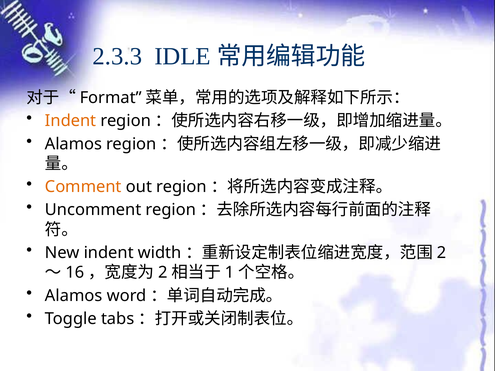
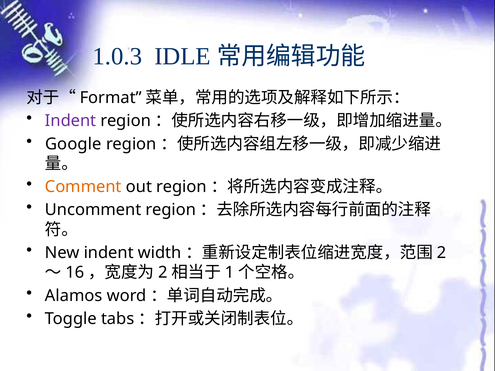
2.3.3: 2.3.3 -> 1.0.3 (117, 56)
Indent colour: orange -> purple (71, 121)
Alamos: Alamos -> Google (73, 144)
